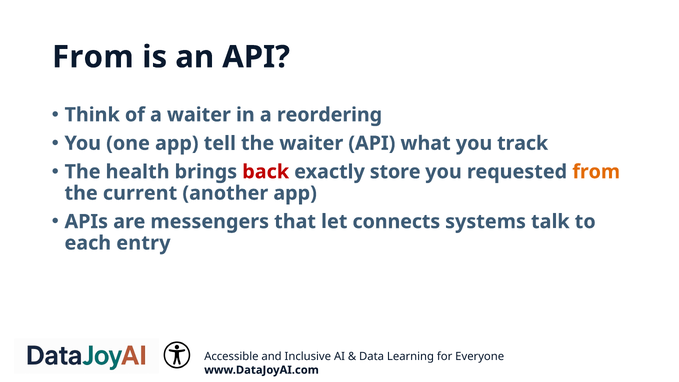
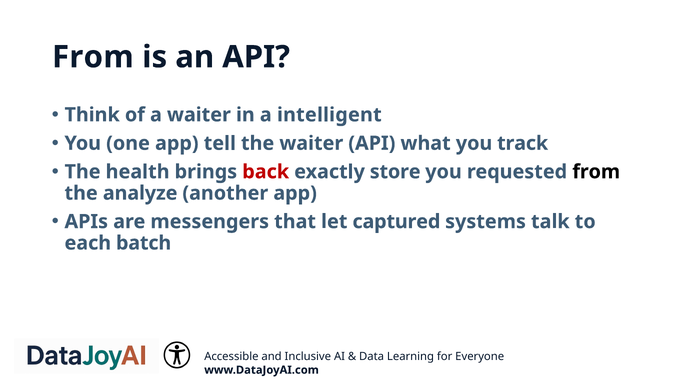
reordering: reordering -> intelligent (329, 115)
from colour: orange -> black (596, 172)
current: current -> analyze (140, 193)
connects: connects -> captured (396, 222)
entry: entry -> batch (144, 243)
